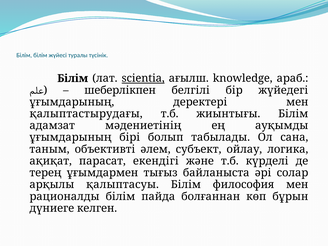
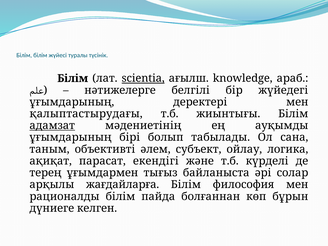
шеберлікпен: шеберлікпен -> нәтижелерге (120, 90)
адамзат underline: none -> present (52, 126)
қалыптасуы: қалыптасуы -> жағдайларға (123, 185)
